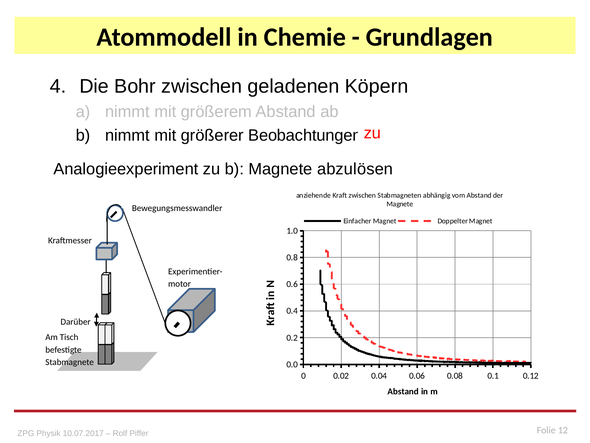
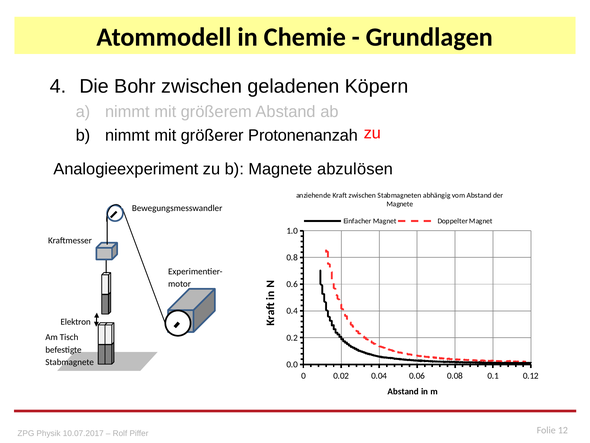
Beobachtungen: Beobachtungen -> Protonenanzahl (305, 135)
Darüber: Darüber -> Elektron (76, 321)
